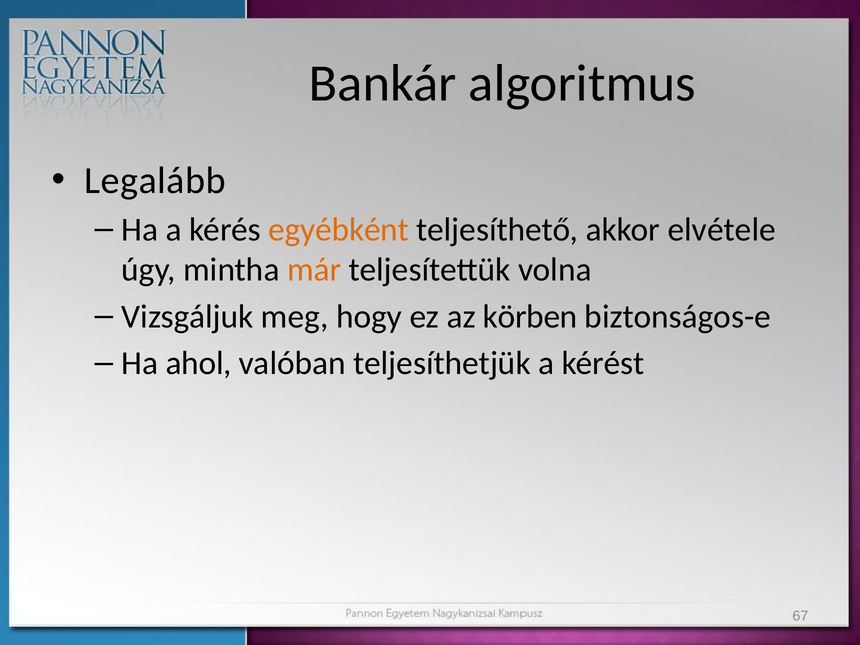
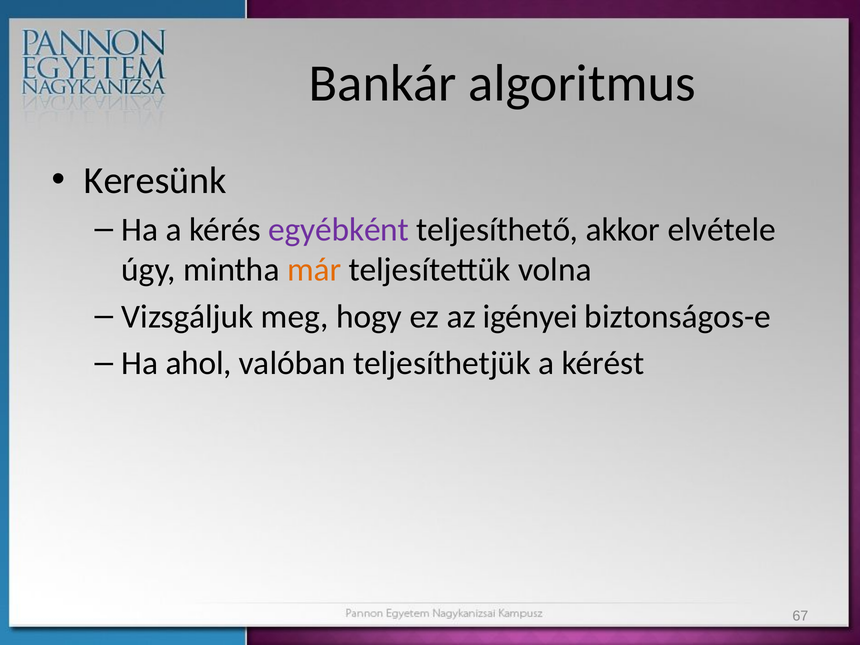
Legalább: Legalább -> Keresünk (155, 180)
egyébként colour: orange -> purple (339, 230)
körben: körben -> igényei (530, 317)
